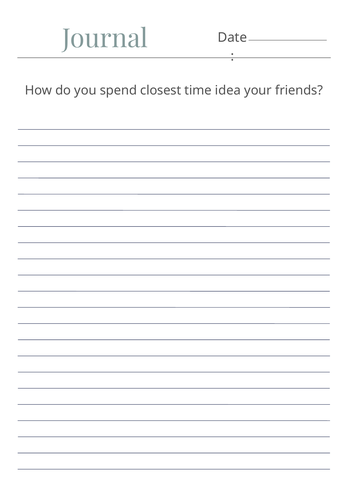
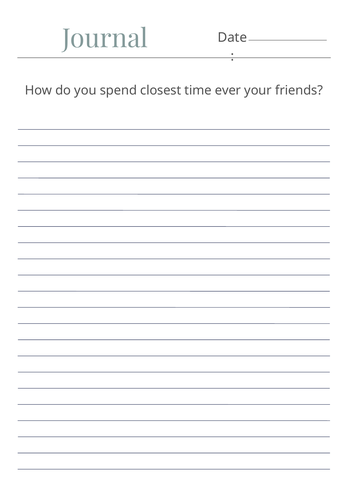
idea: idea -> ever (228, 90)
